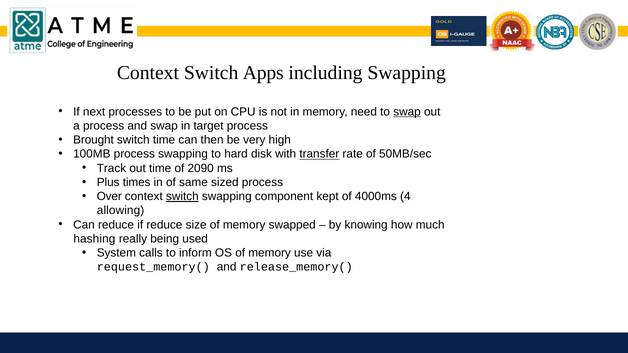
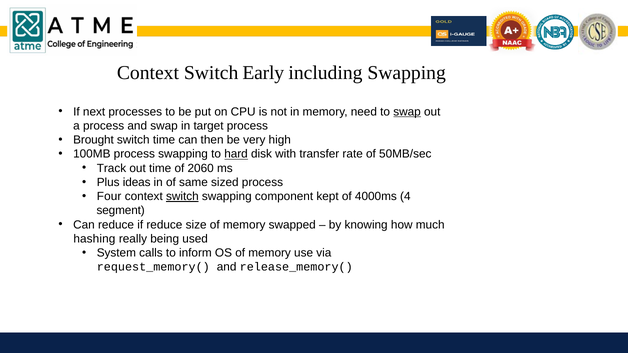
Apps: Apps -> Early (263, 73)
hard underline: none -> present (236, 154)
transfer underline: present -> none (319, 154)
2090: 2090 -> 2060 (201, 168)
times: times -> ideas (137, 182)
Over: Over -> Four (109, 197)
allowing: allowing -> segment (121, 211)
